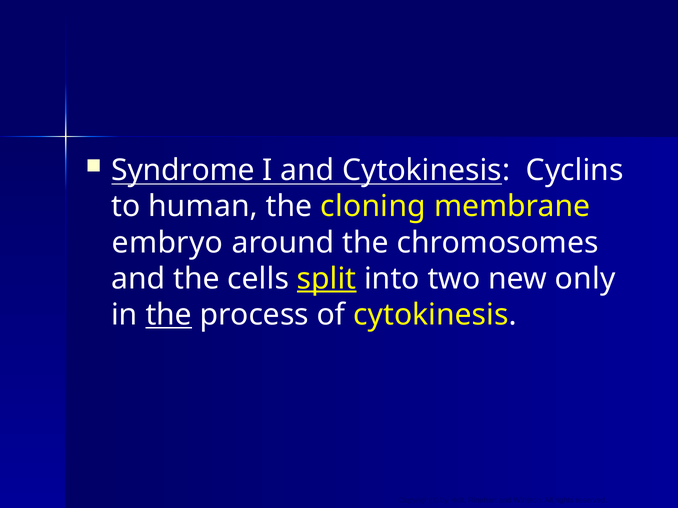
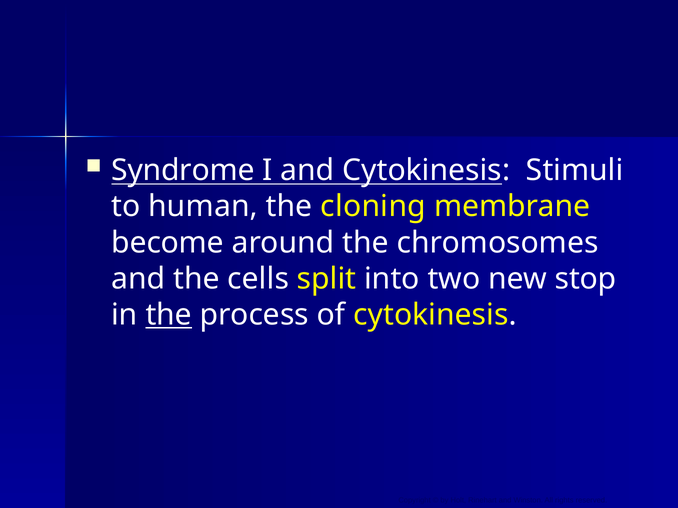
Cyclins: Cyclins -> Stimuli (575, 170)
embryo: embryo -> become (168, 243)
split underline: present -> none (327, 279)
only: only -> stop (586, 279)
